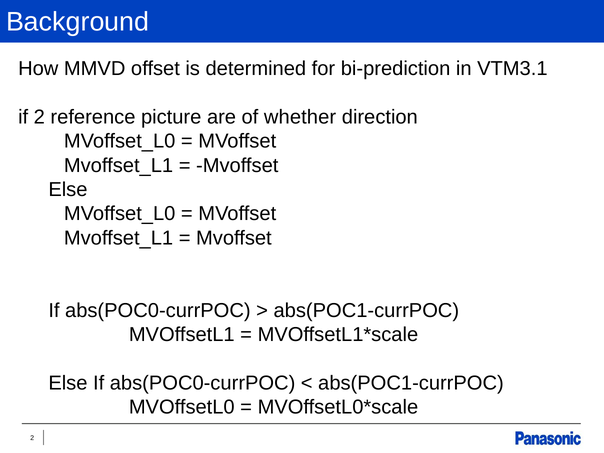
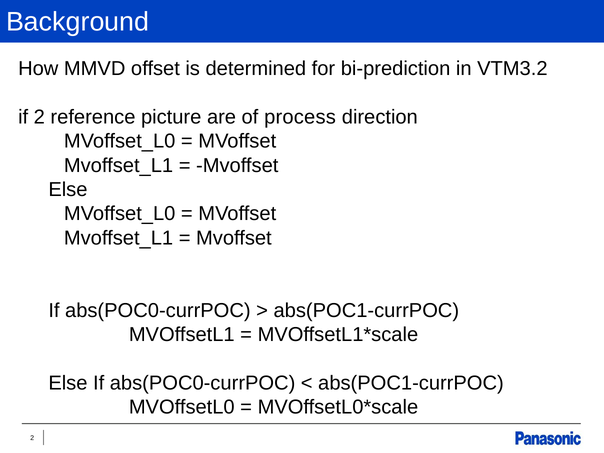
VTM3.1: VTM3.1 -> VTM3.2 (512, 69)
whether: whether -> process (300, 117)
